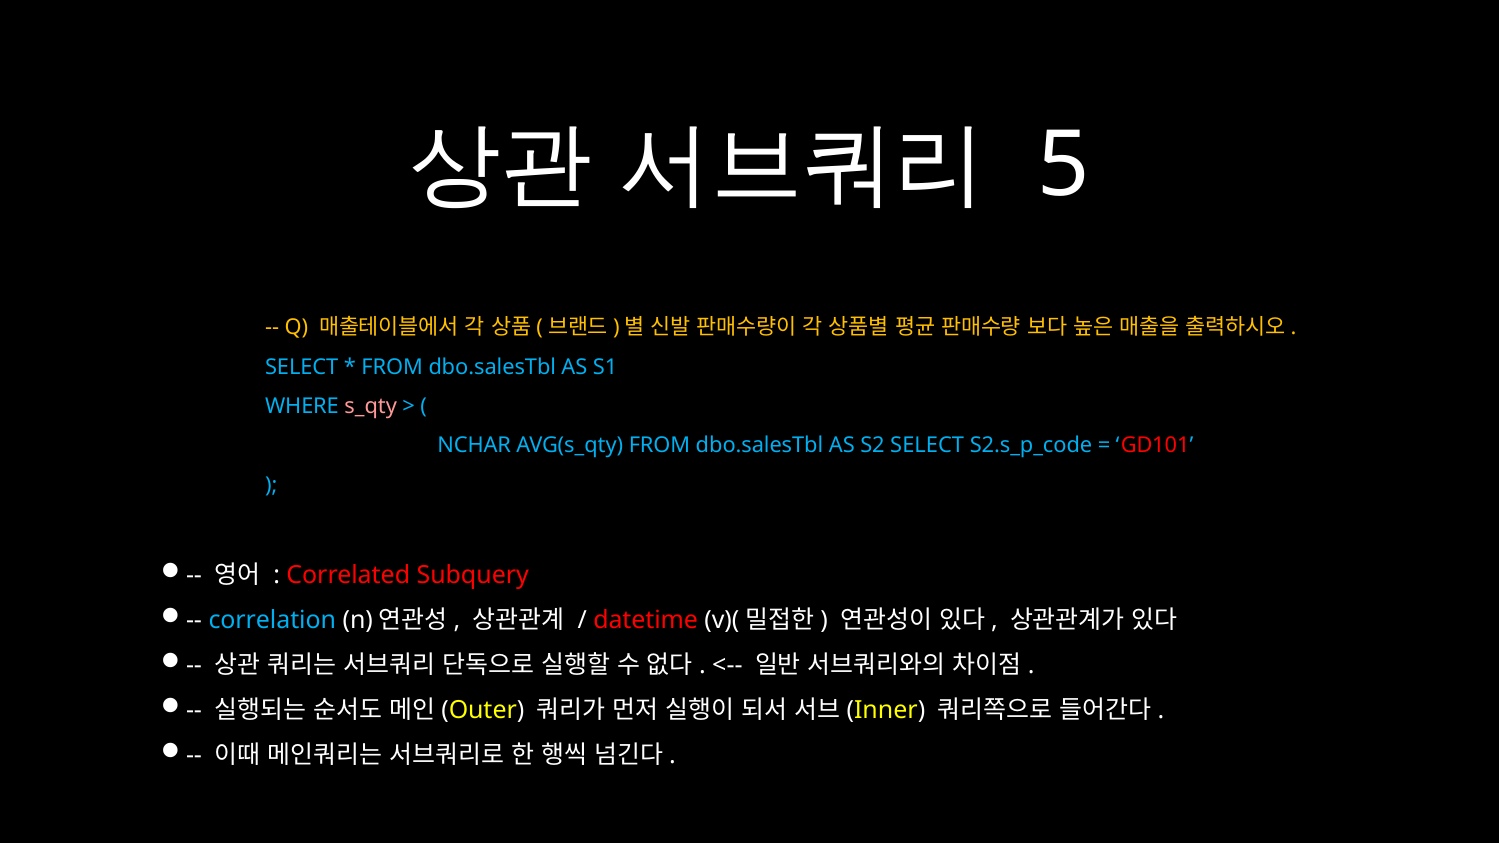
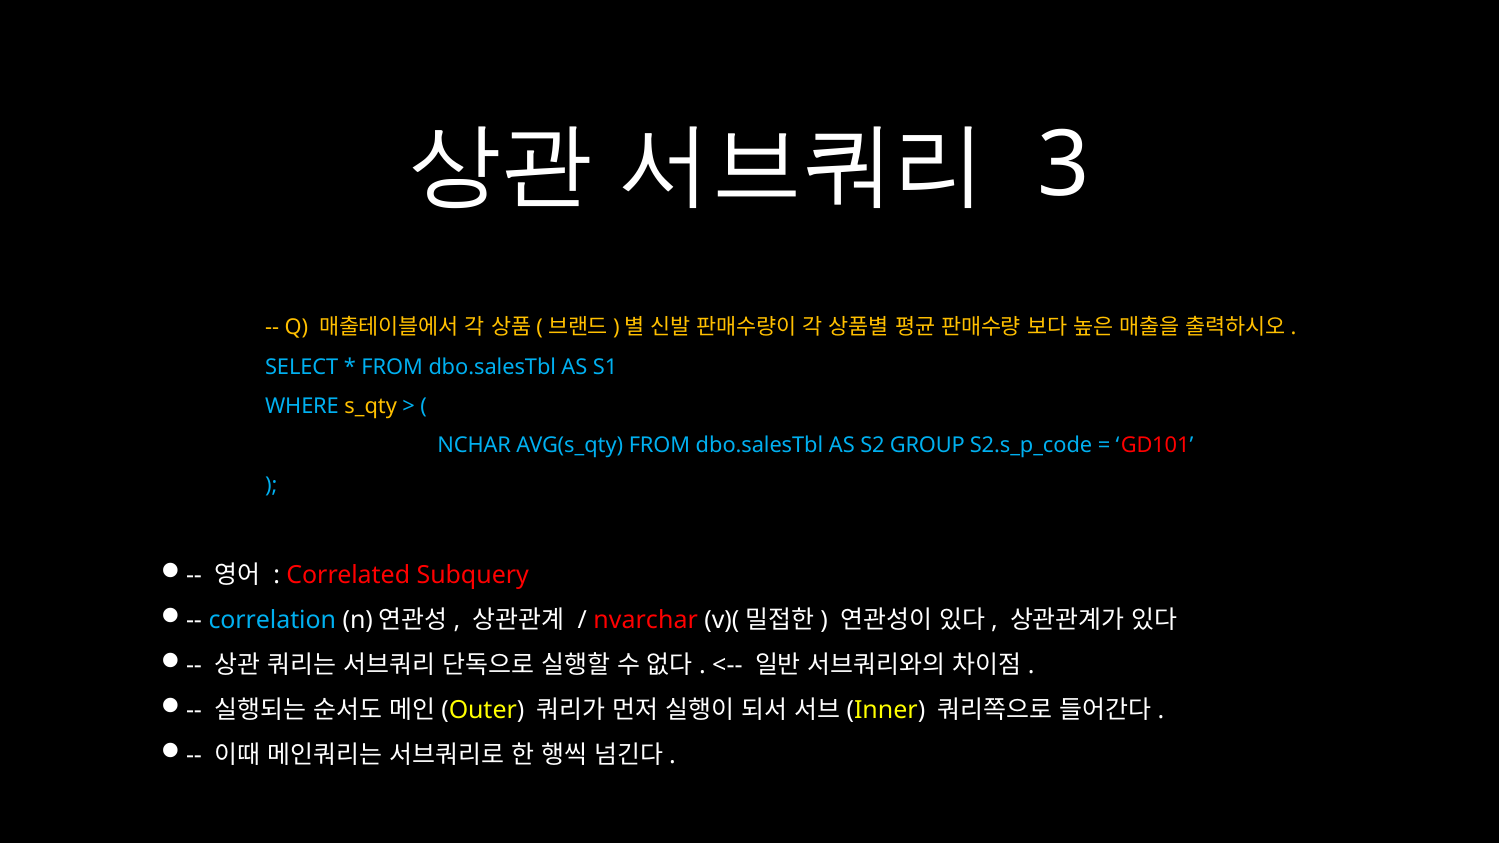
5: 5 -> 3 (1064, 166)
s_qty colour: pink -> yellow (371, 406)
S2 SELECT: SELECT -> GROUP (927, 446)
datetime: datetime -> nvarchar (646, 621)
